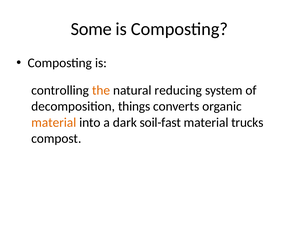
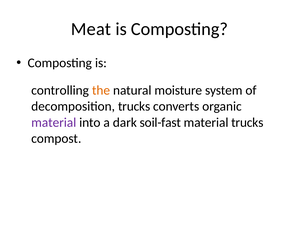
Some: Some -> Meat (91, 29)
reducing: reducing -> moisture (178, 90)
decomposition things: things -> trucks (134, 106)
material colour: orange -> purple (54, 122)
